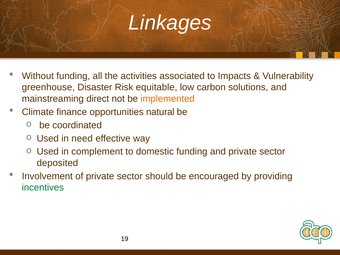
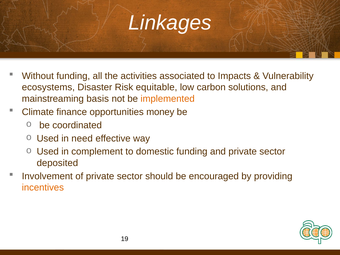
greenhouse: greenhouse -> ecosystems (48, 87)
direct: direct -> basis (98, 99)
natural: natural -> money (160, 112)
incentives colour: green -> orange (43, 188)
